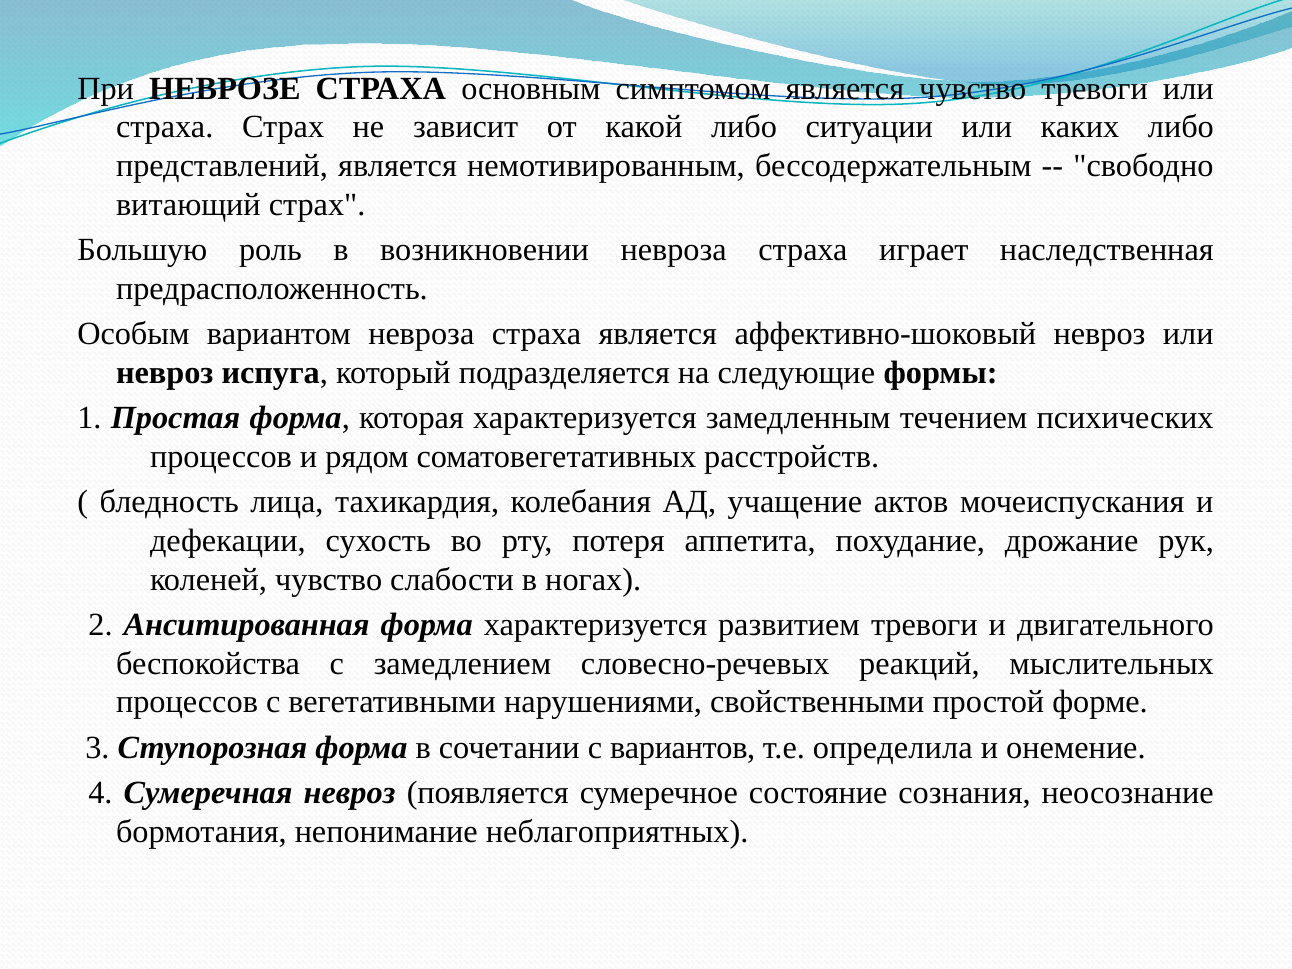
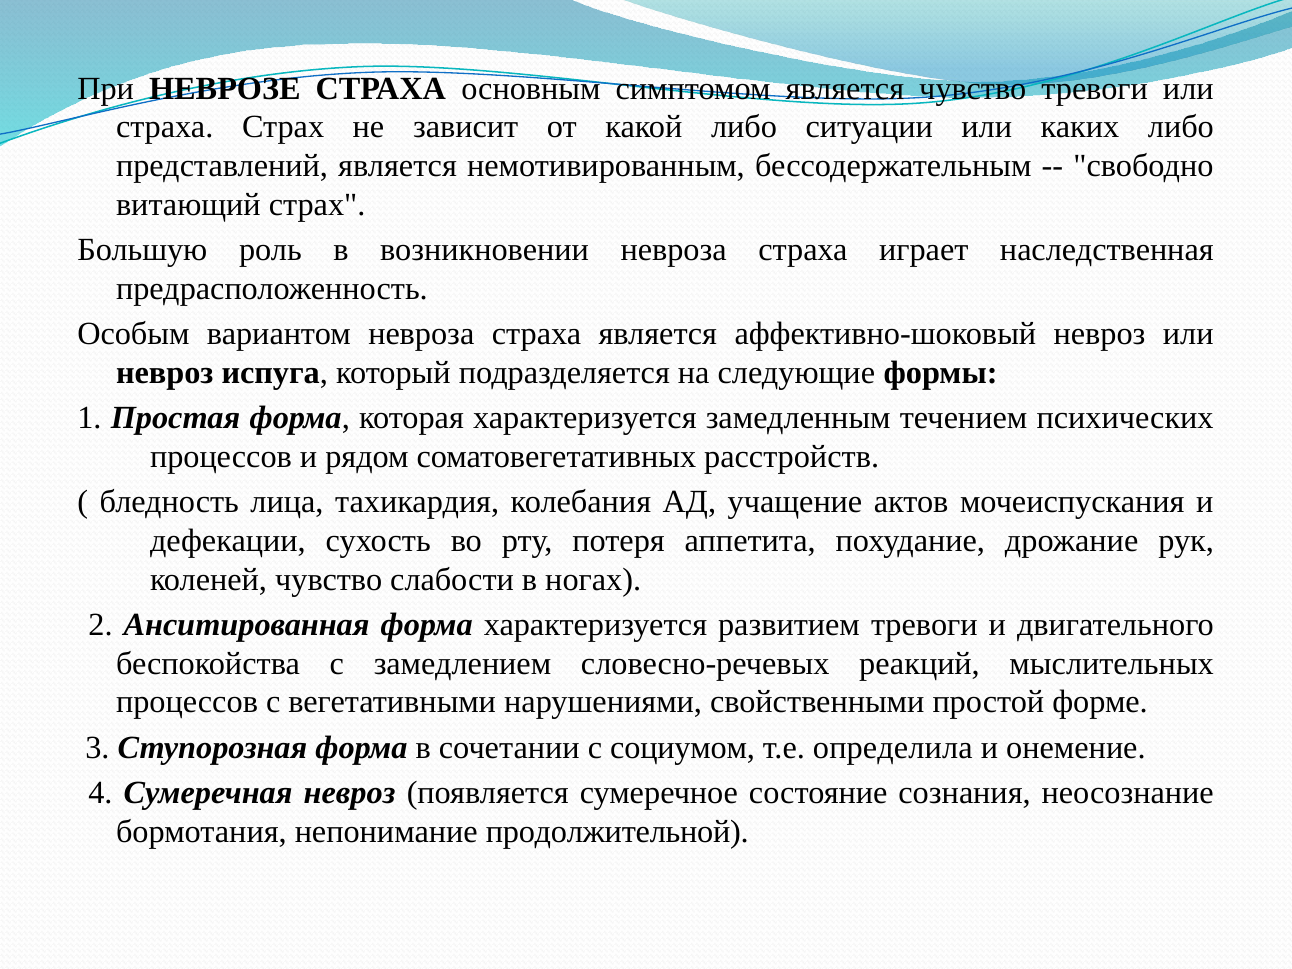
вариантов: вариантов -> социумом (683, 748)
неблагоприятных: неблагоприятных -> продолжительной (617, 831)
